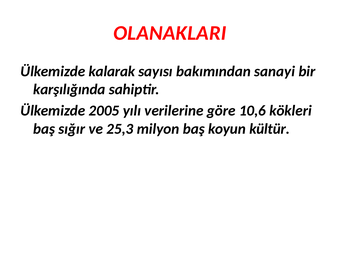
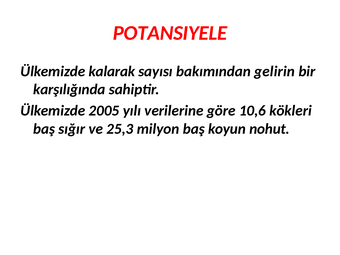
OLANAKLARI: OLANAKLARI -> POTANSIYELE (170, 33)
sanayi: sanayi -> gelirin (275, 71)
kültür: kültür -> nohut (270, 129)
